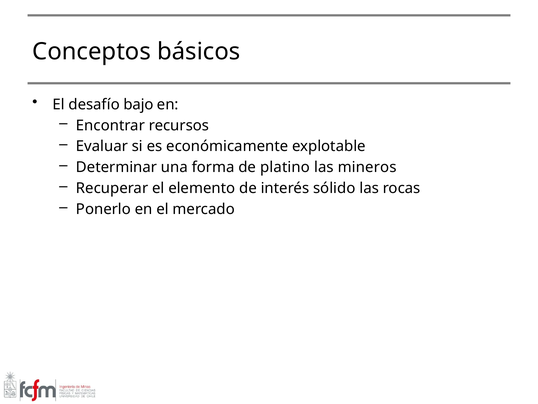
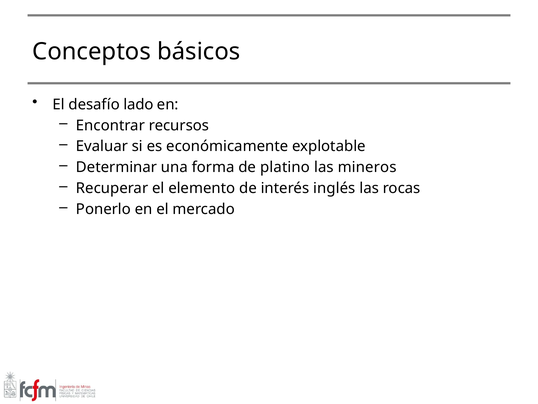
bajo: bajo -> lado (138, 104)
sólido: sólido -> inglés (334, 188)
